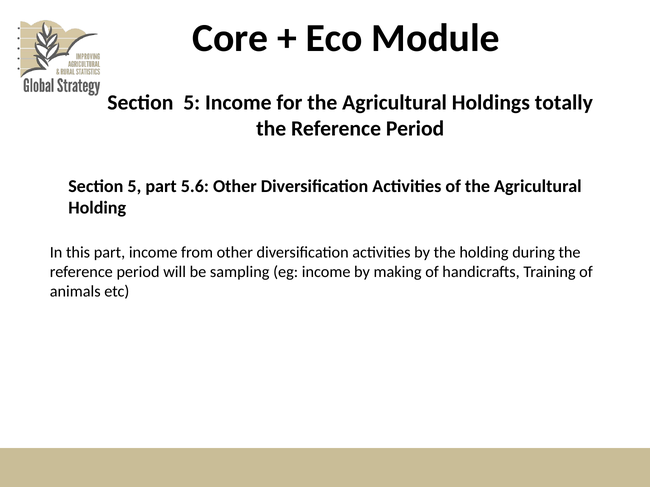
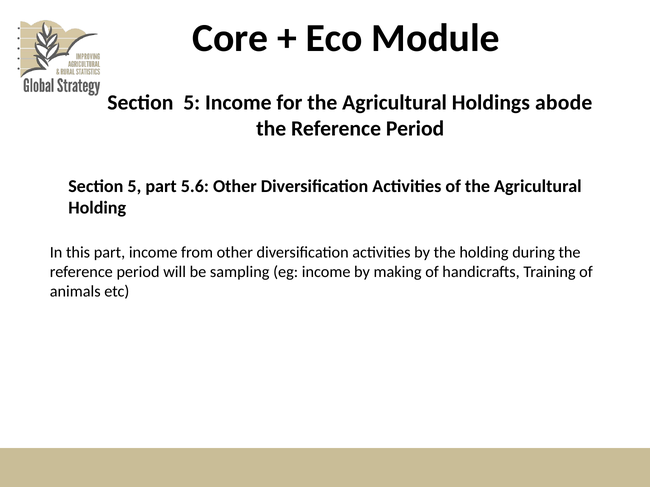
totally: totally -> abode (564, 103)
